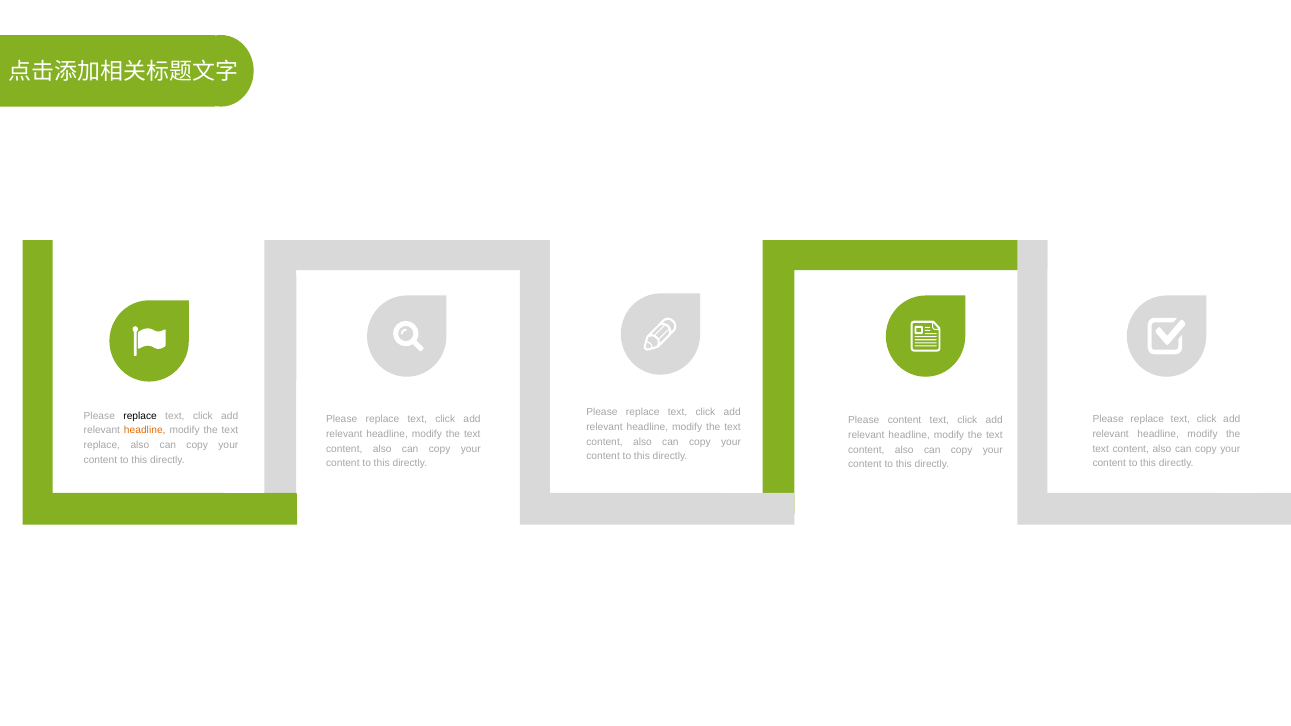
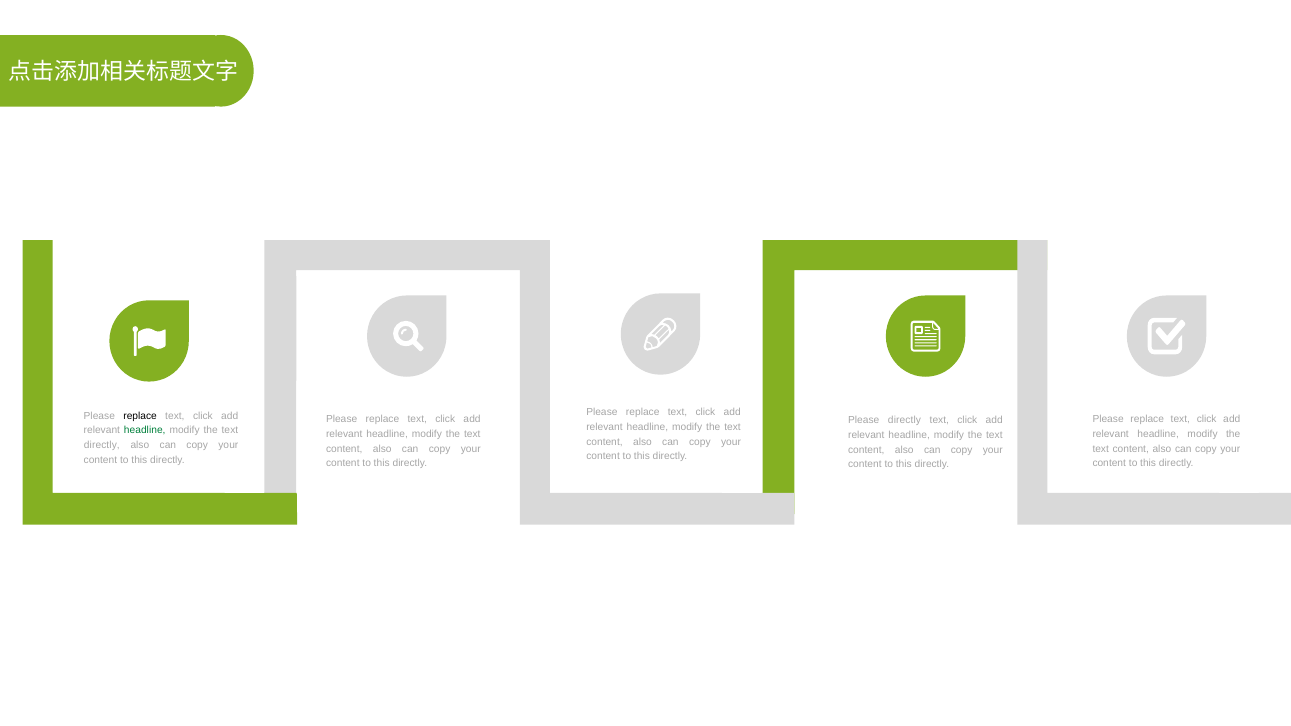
Please content: content -> directly (904, 421)
headline colour: orange -> green (145, 431)
replace: replace -> directly (102, 445)
